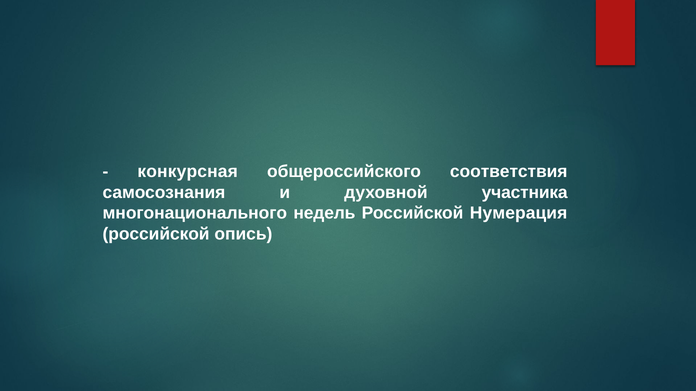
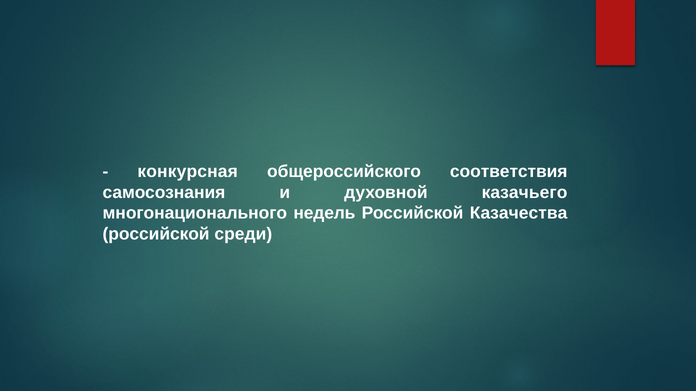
участника: участника -> казачьего (525, 193)
Нумерация: Нумерация -> Казачества (519, 213)
опись: опись -> среди (243, 234)
